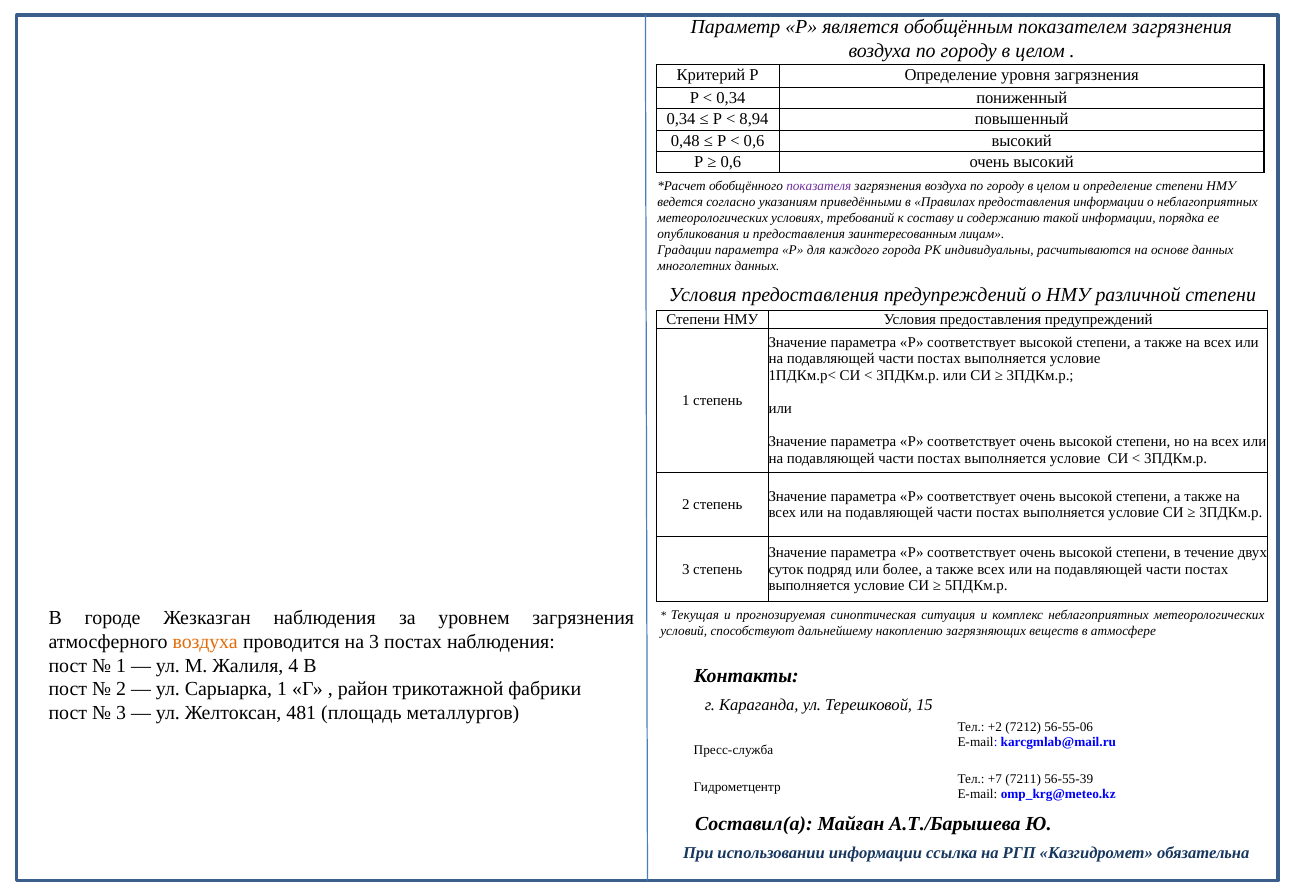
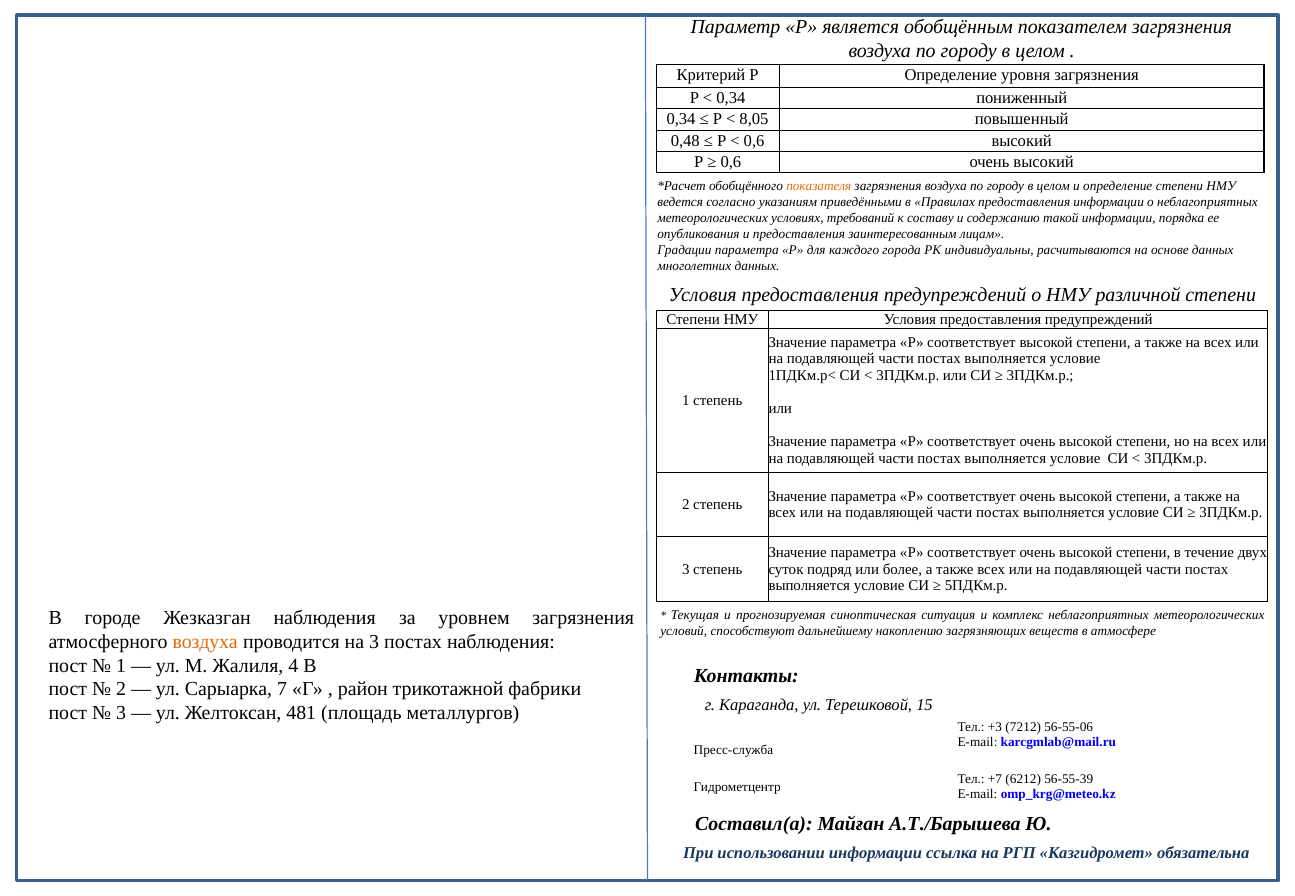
8,94: 8,94 -> 8,05 (754, 119)
показателя colour: purple -> orange (819, 186)
Сарыарка 1: 1 -> 7 (282, 690)
+2: +2 -> +3 (995, 728)
7211: 7211 -> 6212 (1023, 780)
